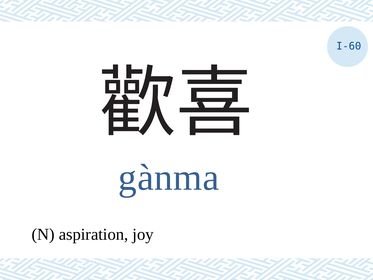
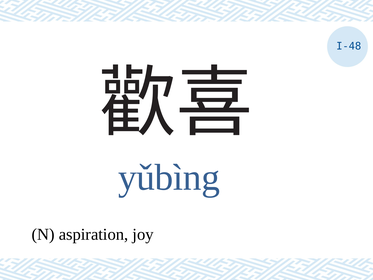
I-60: I-60 -> I-48 (349, 46)
gànma: gànma -> yǔbìng (169, 177)
